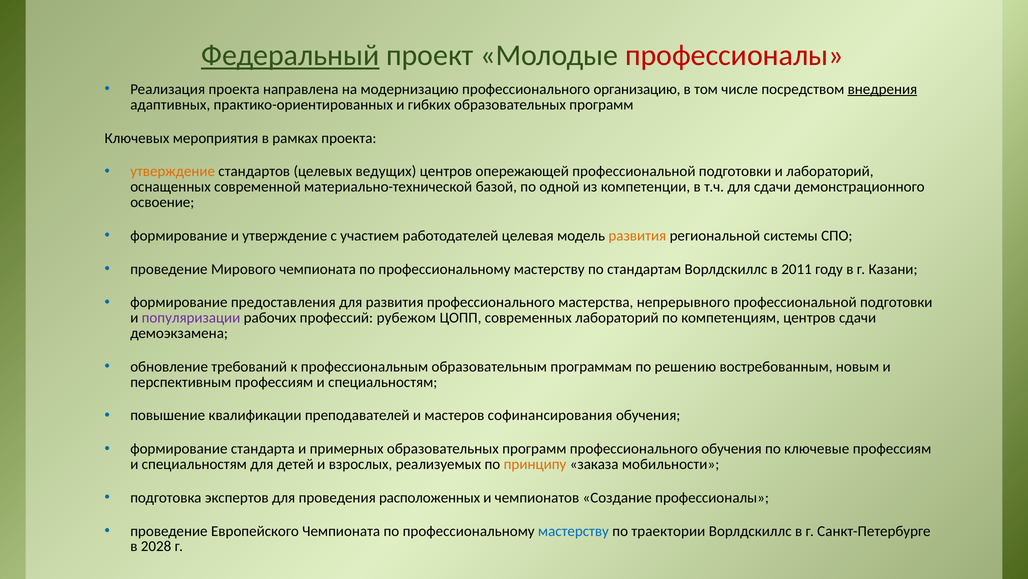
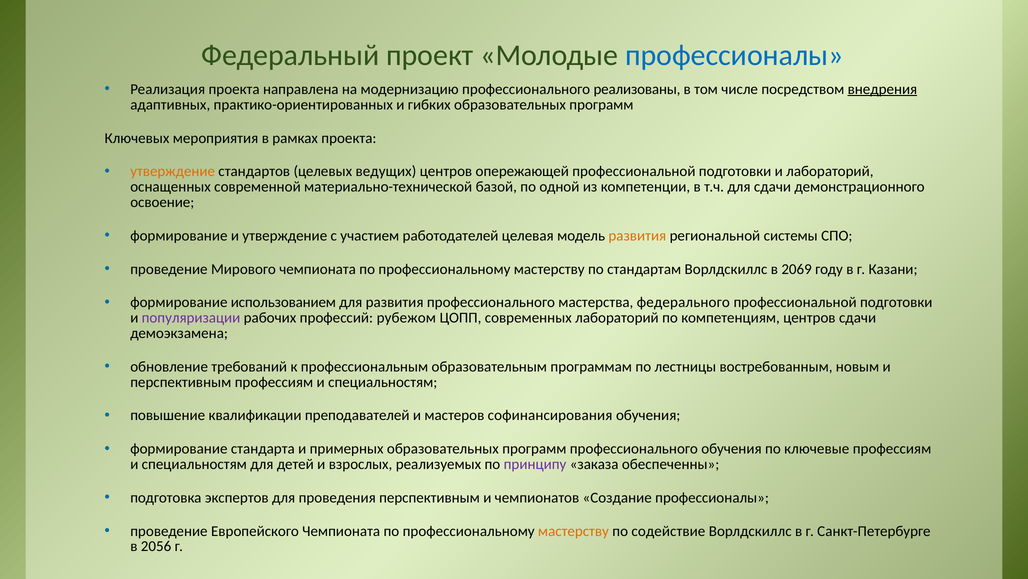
Федеральный underline: present -> none (290, 55)
профессионалы colour: red -> blue (734, 55)
организацию: организацию -> реализованы (637, 89)
2011: 2011 -> 2069 (797, 269)
предоставления: предоставления -> использованием (283, 302)
непрерывного: непрерывного -> федерального (683, 302)
решению: решению -> лестницы (685, 366)
принципу colour: orange -> purple (535, 464)
мобильности: мобильности -> обеспеченны (671, 464)
проведения расположенных: расположенных -> перспективным (430, 497)
мастерству colour: blue -> orange (573, 531)
траектории: траектории -> содействие (668, 531)
2028: 2028 -> 2056 (156, 546)
